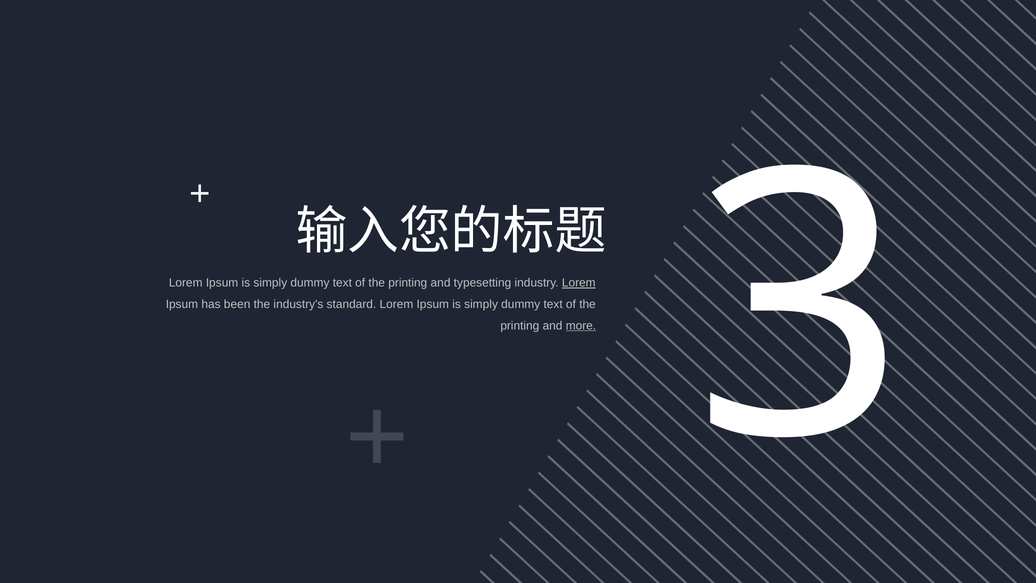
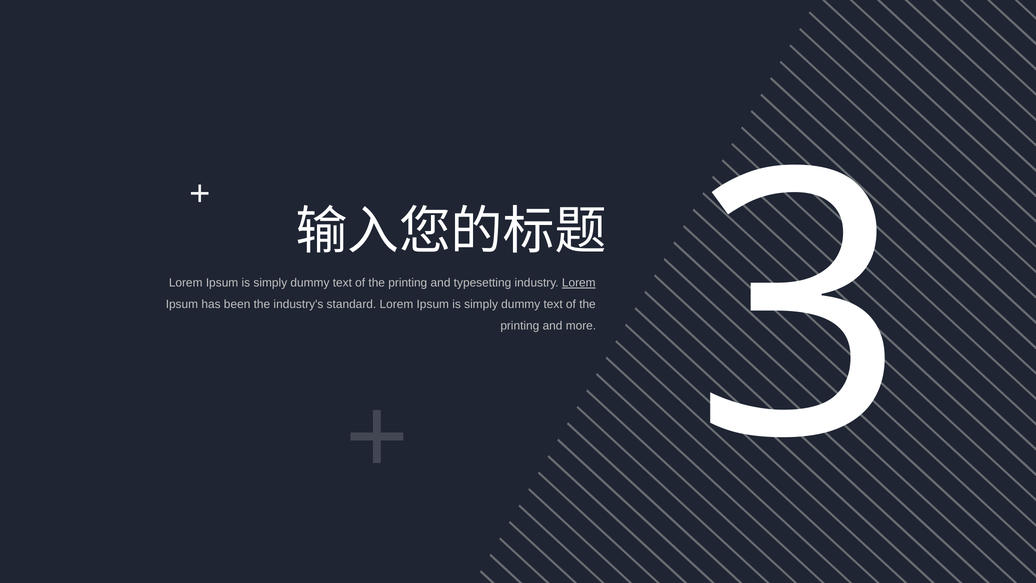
more underline: present -> none (581, 326)
